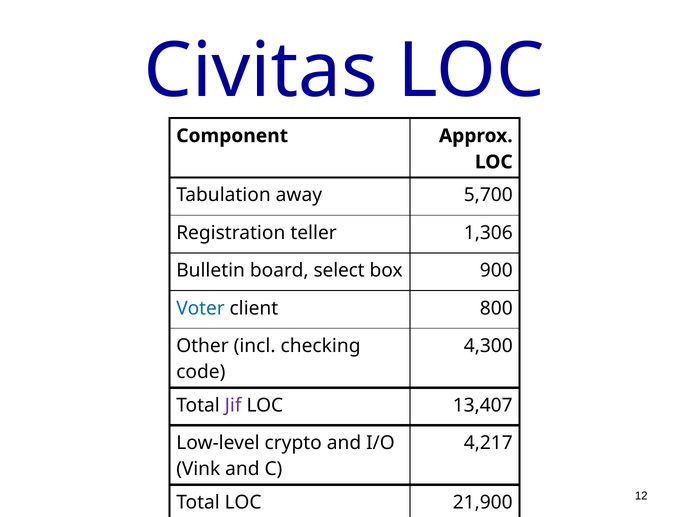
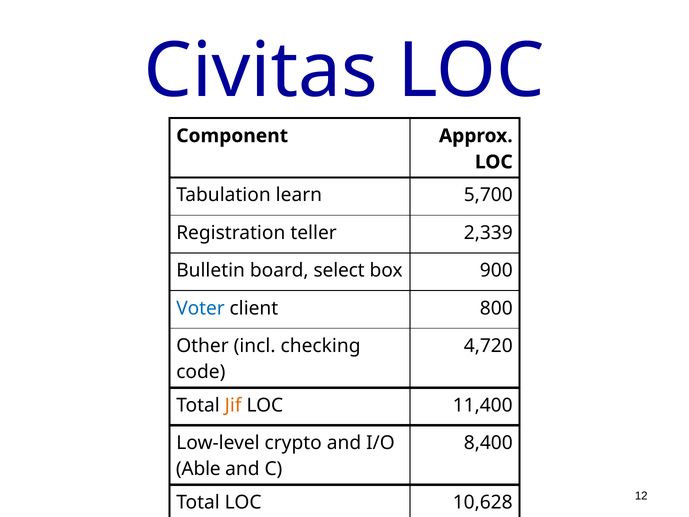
away: away -> learn (299, 195)
1,306: 1,306 -> 2,339 (488, 233)
4,300: 4,300 -> 4,720 (488, 346)
Jif colour: purple -> orange (233, 405)
13,407: 13,407 -> 11,400 (483, 405)
4,217: 4,217 -> 8,400 (488, 443)
Vink: Vink -> Able (198, 469)
21,900: 21,900 -> 10,628 (483, 502)
